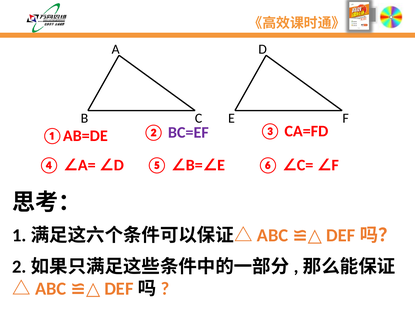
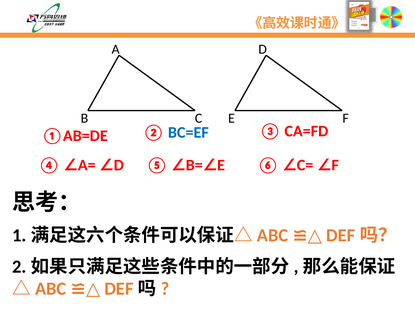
BC=EF colour: purple -> blue (188, 133)
